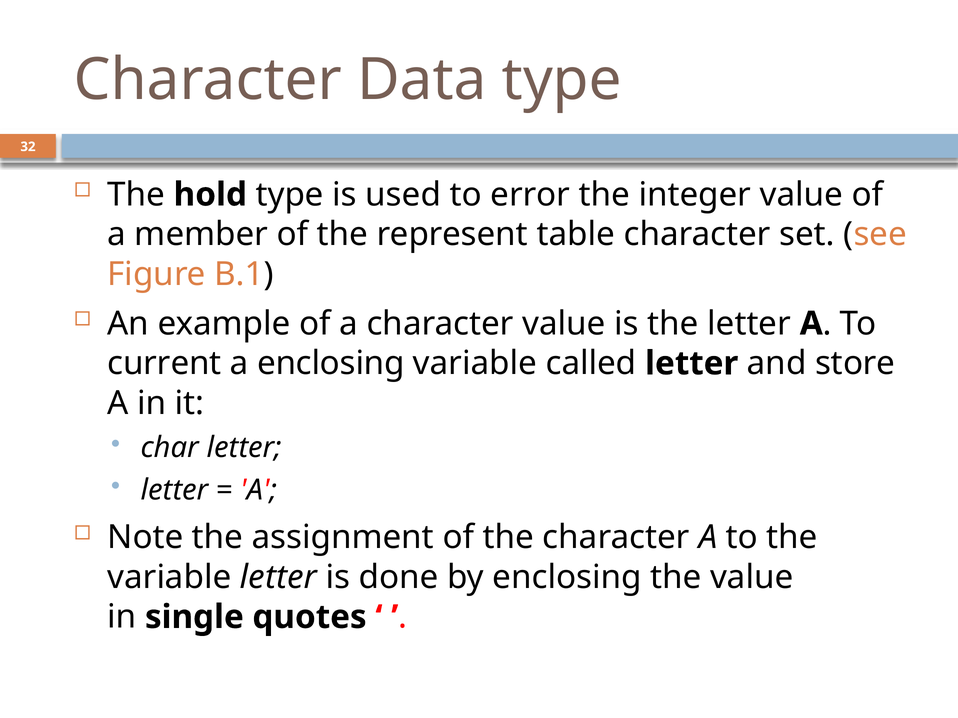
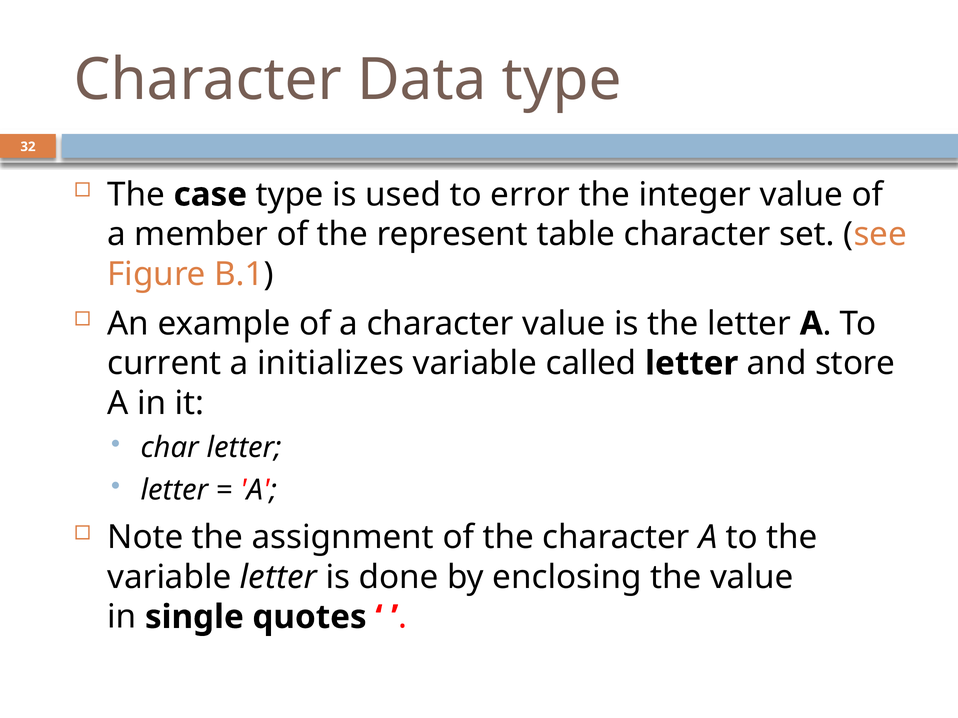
hold: hold -> case (210, 195)
a enclosing: enclosing -> initializes (331, 364)
